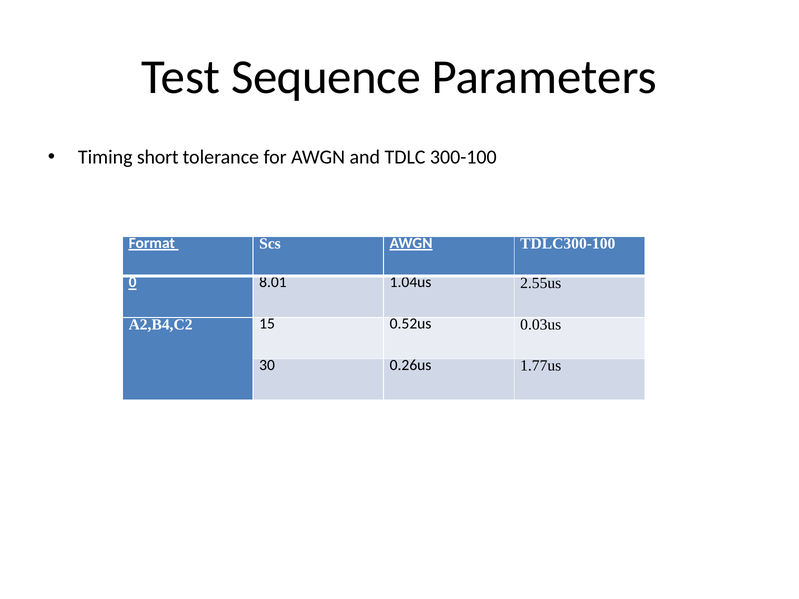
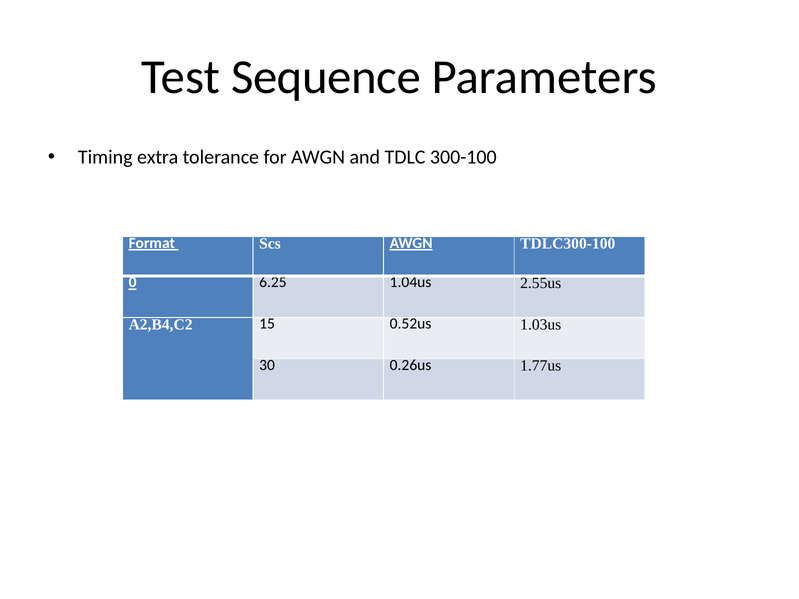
short: short -> extra (158, 157)
8.01: 8.01 -> 6.25 (273, 282)
0.03us: 0.03us -> 1.03us (541, 325)
